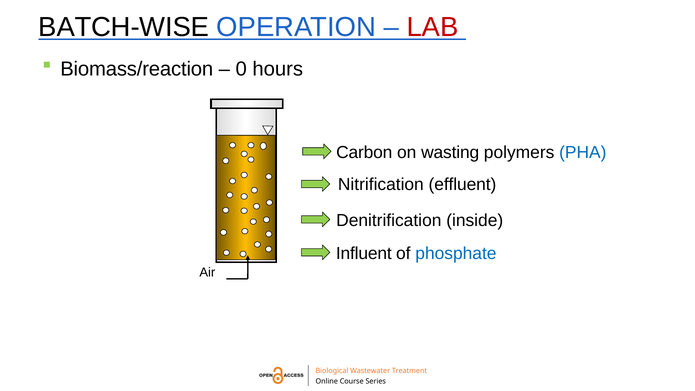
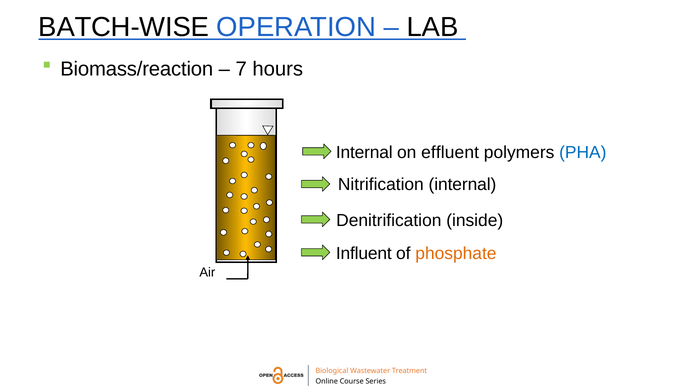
LAB colour: red -> black (433, 27)
0: 0 -> 7 (241, 69)
Carbon: Carbon -> Internal (364, 153)
wasting: wasting -> effluent (450, 153)
Nitrification effluent: effluent -> internal (462, 185)
phosphate colour: blue -> orange (456, 253)
